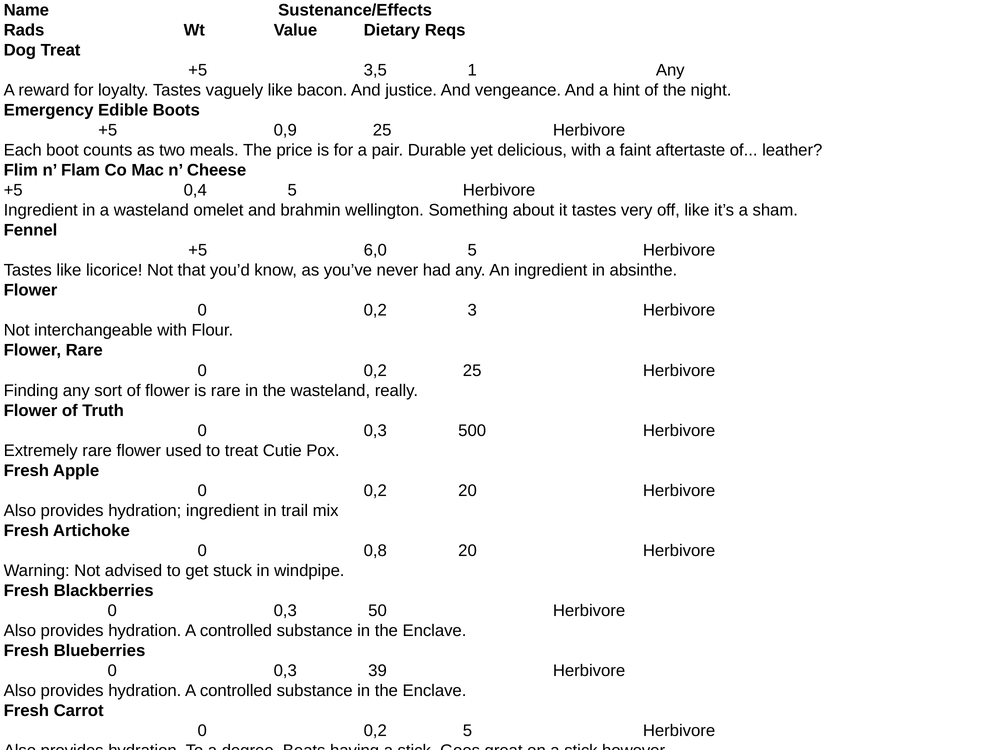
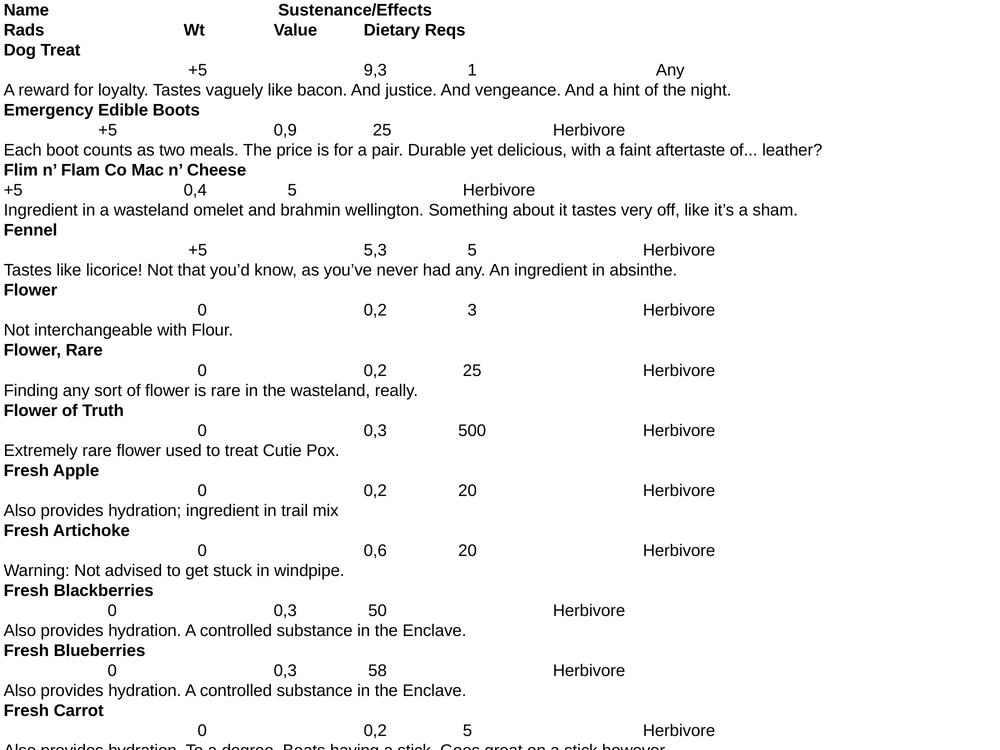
3,5: 3,5 -> 9,3 (375, 70)
6,0: 6,0 -> 5,3 (375, 250)
0,8: 0,8 -> 0,6 (375, 551)
39: 39 -> 58 (378, 671)
